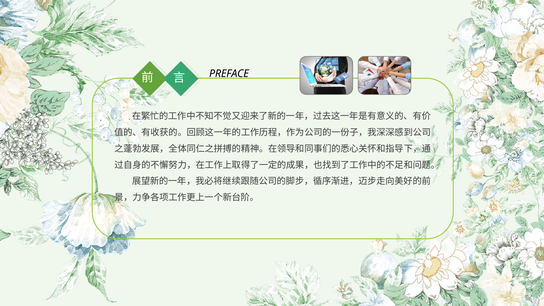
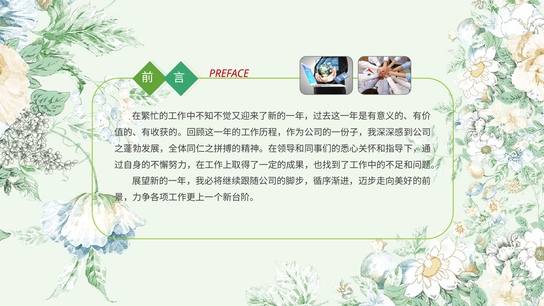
PREFACE colour: black -> red (229, 74)
